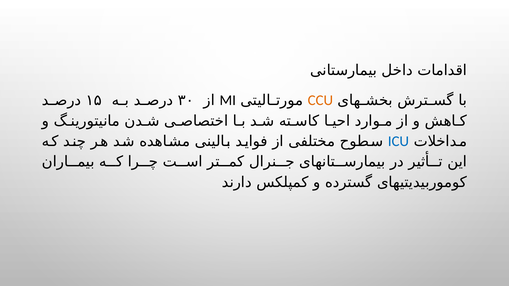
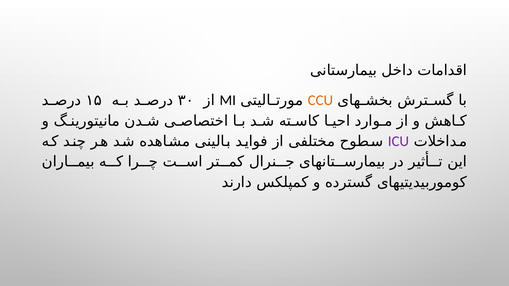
ICU colour: blue -> purple (398, 141)
